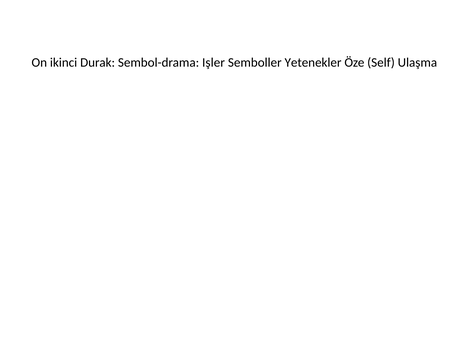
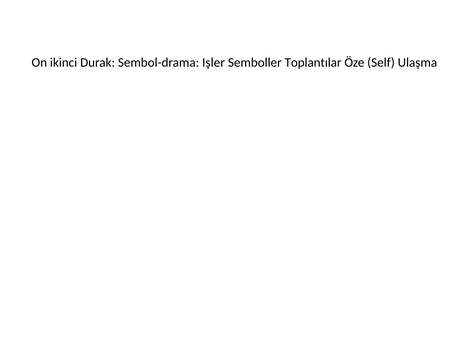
Yetenekler: Yetenekler -> Toplantılar (313, 62)
